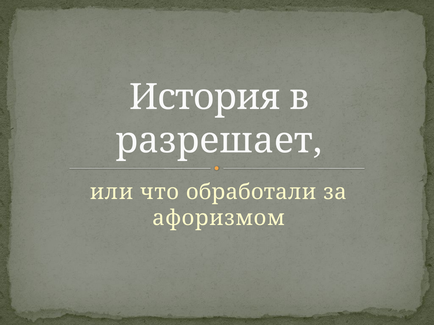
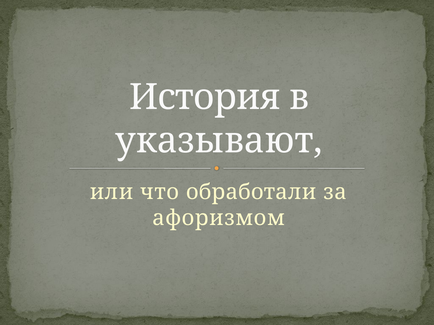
разрешает: разрешает -> указывают (219, 141)
